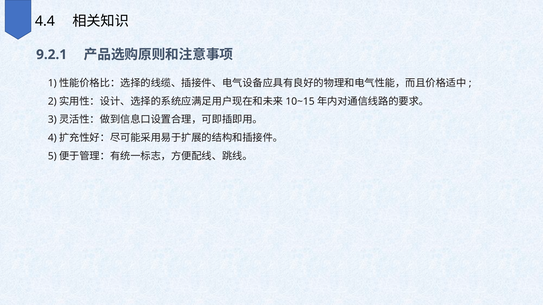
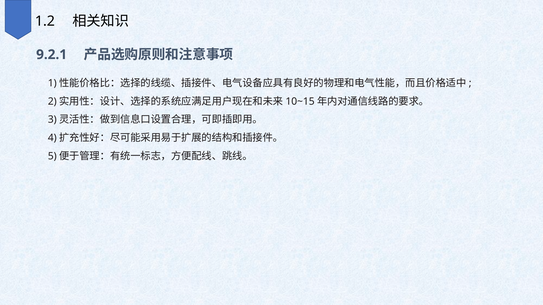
4.4: 4.4 -> 1.2 (45, 21)
